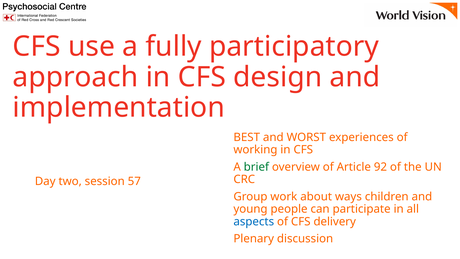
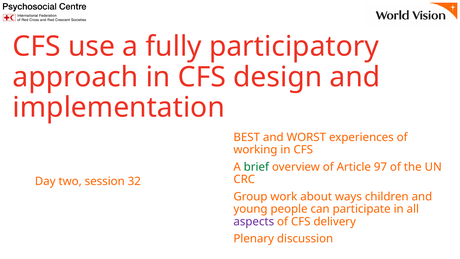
92: 92 -> 97 (380, 167)
57: 57 -> 32 (134, 181)
aspects colour: blue -> purple (254, 221)
